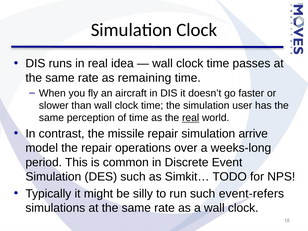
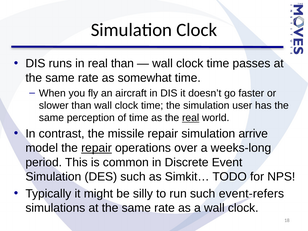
real idea: idea -> than (122, 63)
remaining: remaining -> somewhat (145, 78)
repair underline: none -> present (96, 148)
